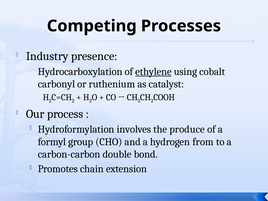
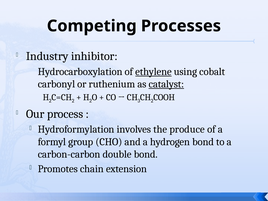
presence: presence -> inhibitor (94, 56)
catalyst underline: none -> present (166, 84)
hydrogen from: from -> bond (203, 142)
